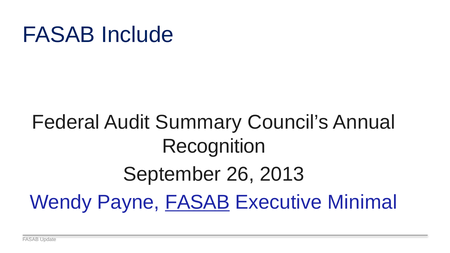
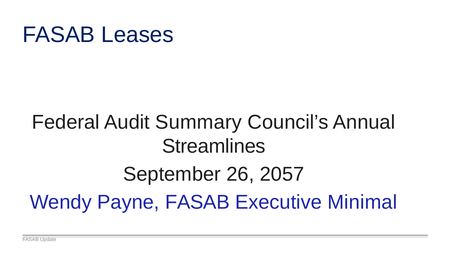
Include: Include -> Leases (137, 35)
Recognition: Recognition -> Streamlines (214, 146)
2013: 2013 -> 2057 (282, 174)
FASAB underline: present -> none (197, 202)
